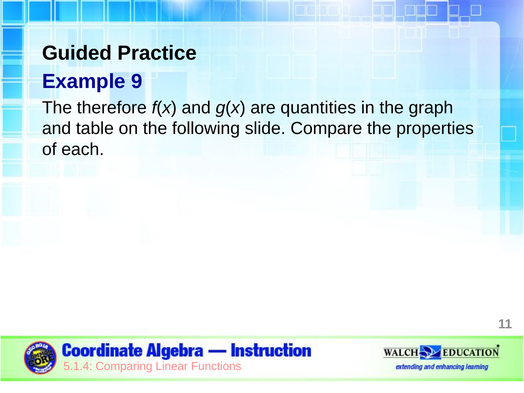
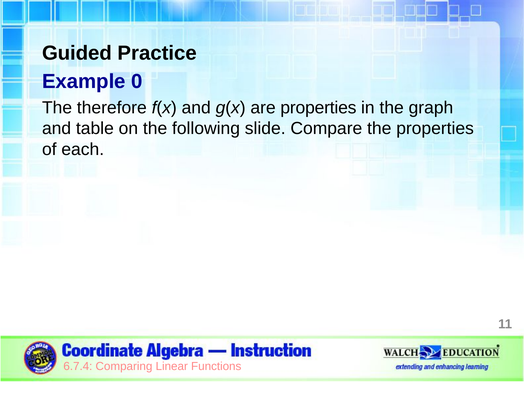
9: 9 -> 0 (137, 82)
are quantities: quantities -> properties (318, 108)
5.1.4: 5.1.4 -> 6.7.4 (78, 366)
